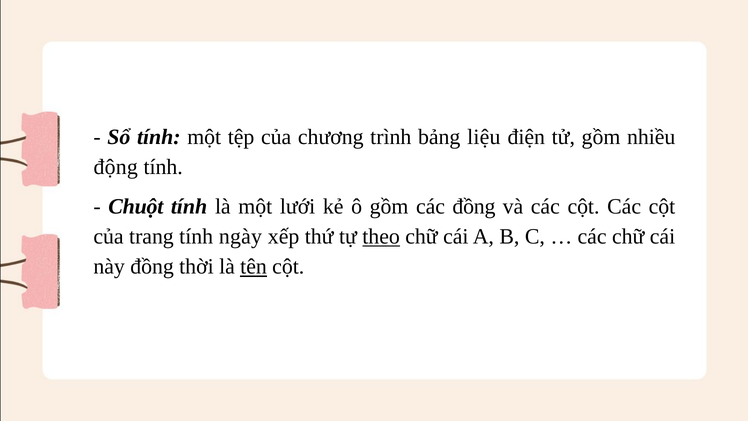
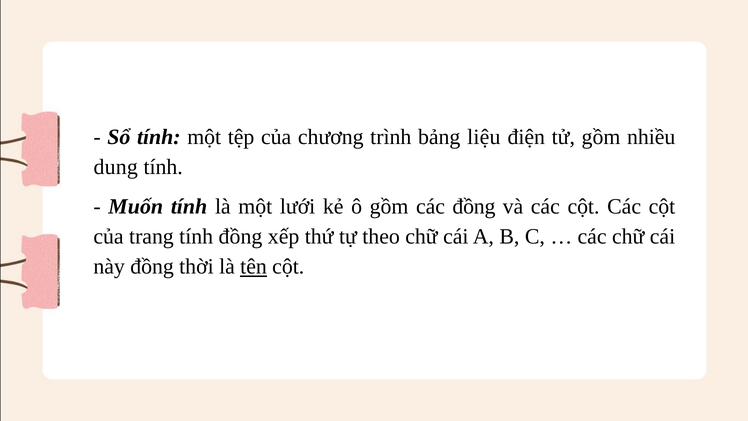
động: động -> dung (116, 167)
Chuột: Chuột -> Muốn (136, 206)
tính ngày: ngày -> đồng (240, 236)
theo underline: present -> none (381, 236)
